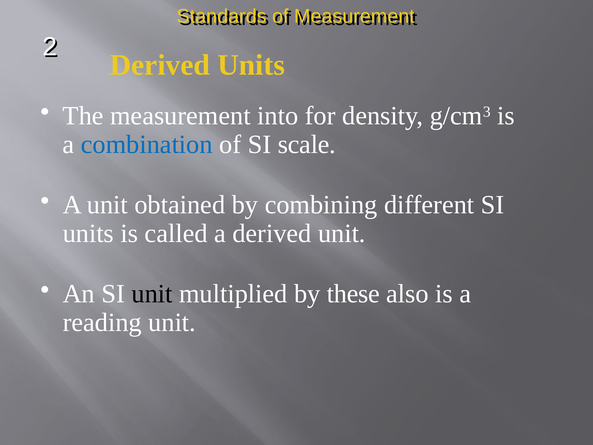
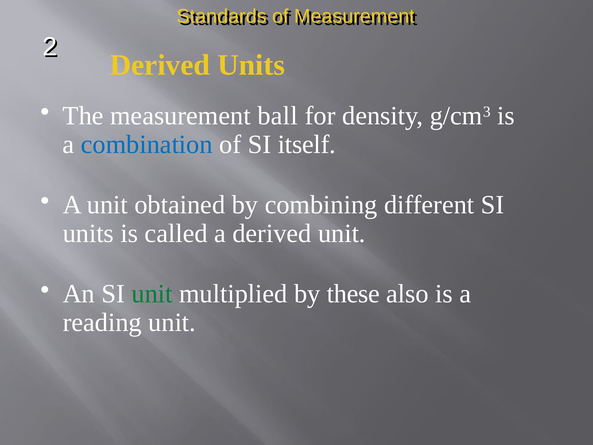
into: into -> ball (278, 116)
scale: scale -> itself (307, 144)
unit colour: black -> green (152, 294)
